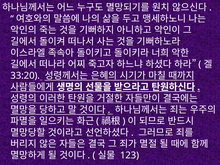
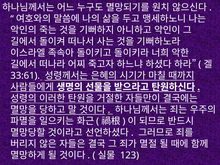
33:20: 33:20 -> 33:61 (25, 76)
